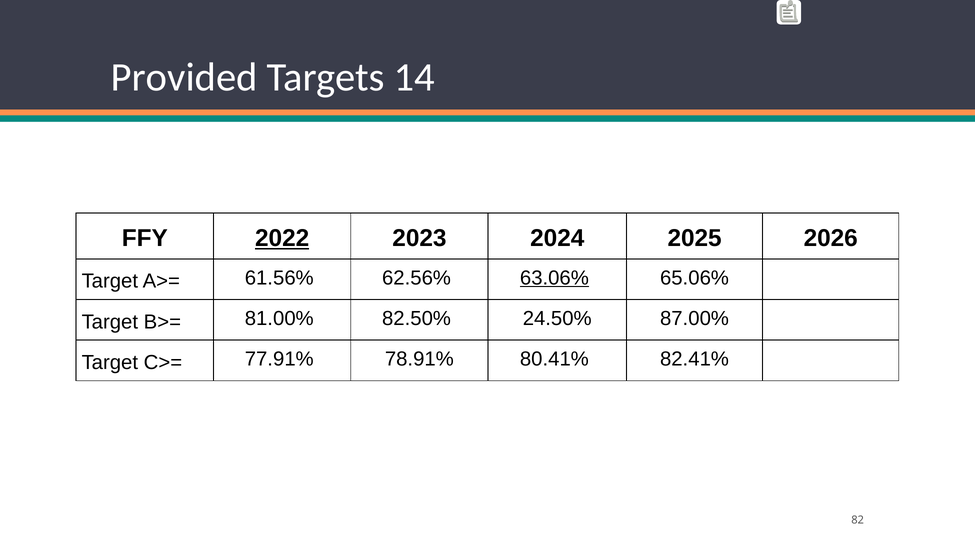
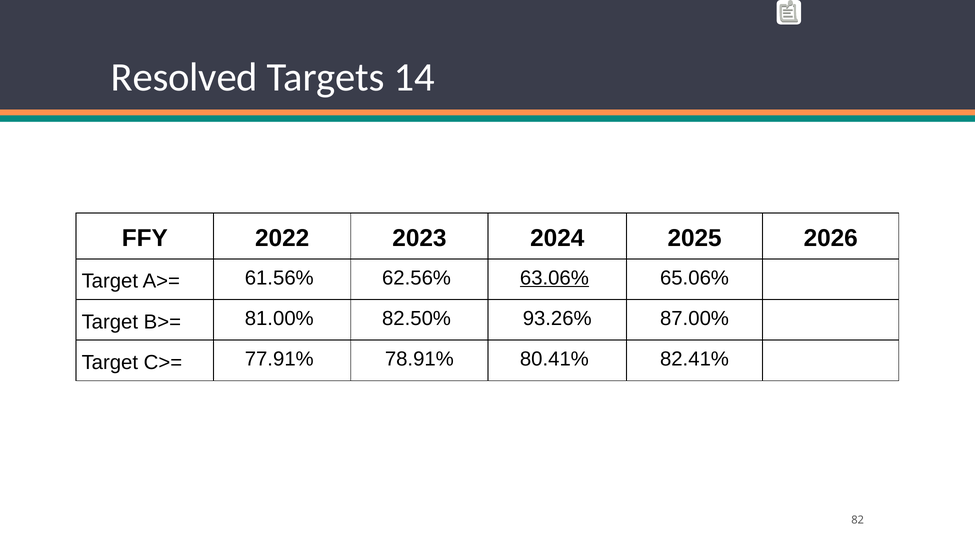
Provided: Provided -> Resolved (184, 77)
2022 underline: present -> none (282, 239)
24.50%: 24.50% -> 93.26% (557, 319)
